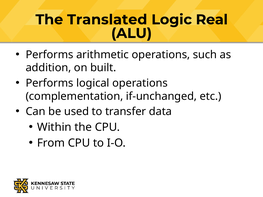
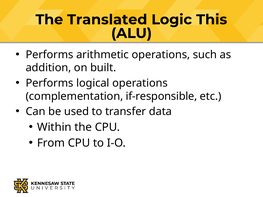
Real: Real -> This (212, 20)
if-unchanged: if-unchanged -> if-responsible (161, 96)
